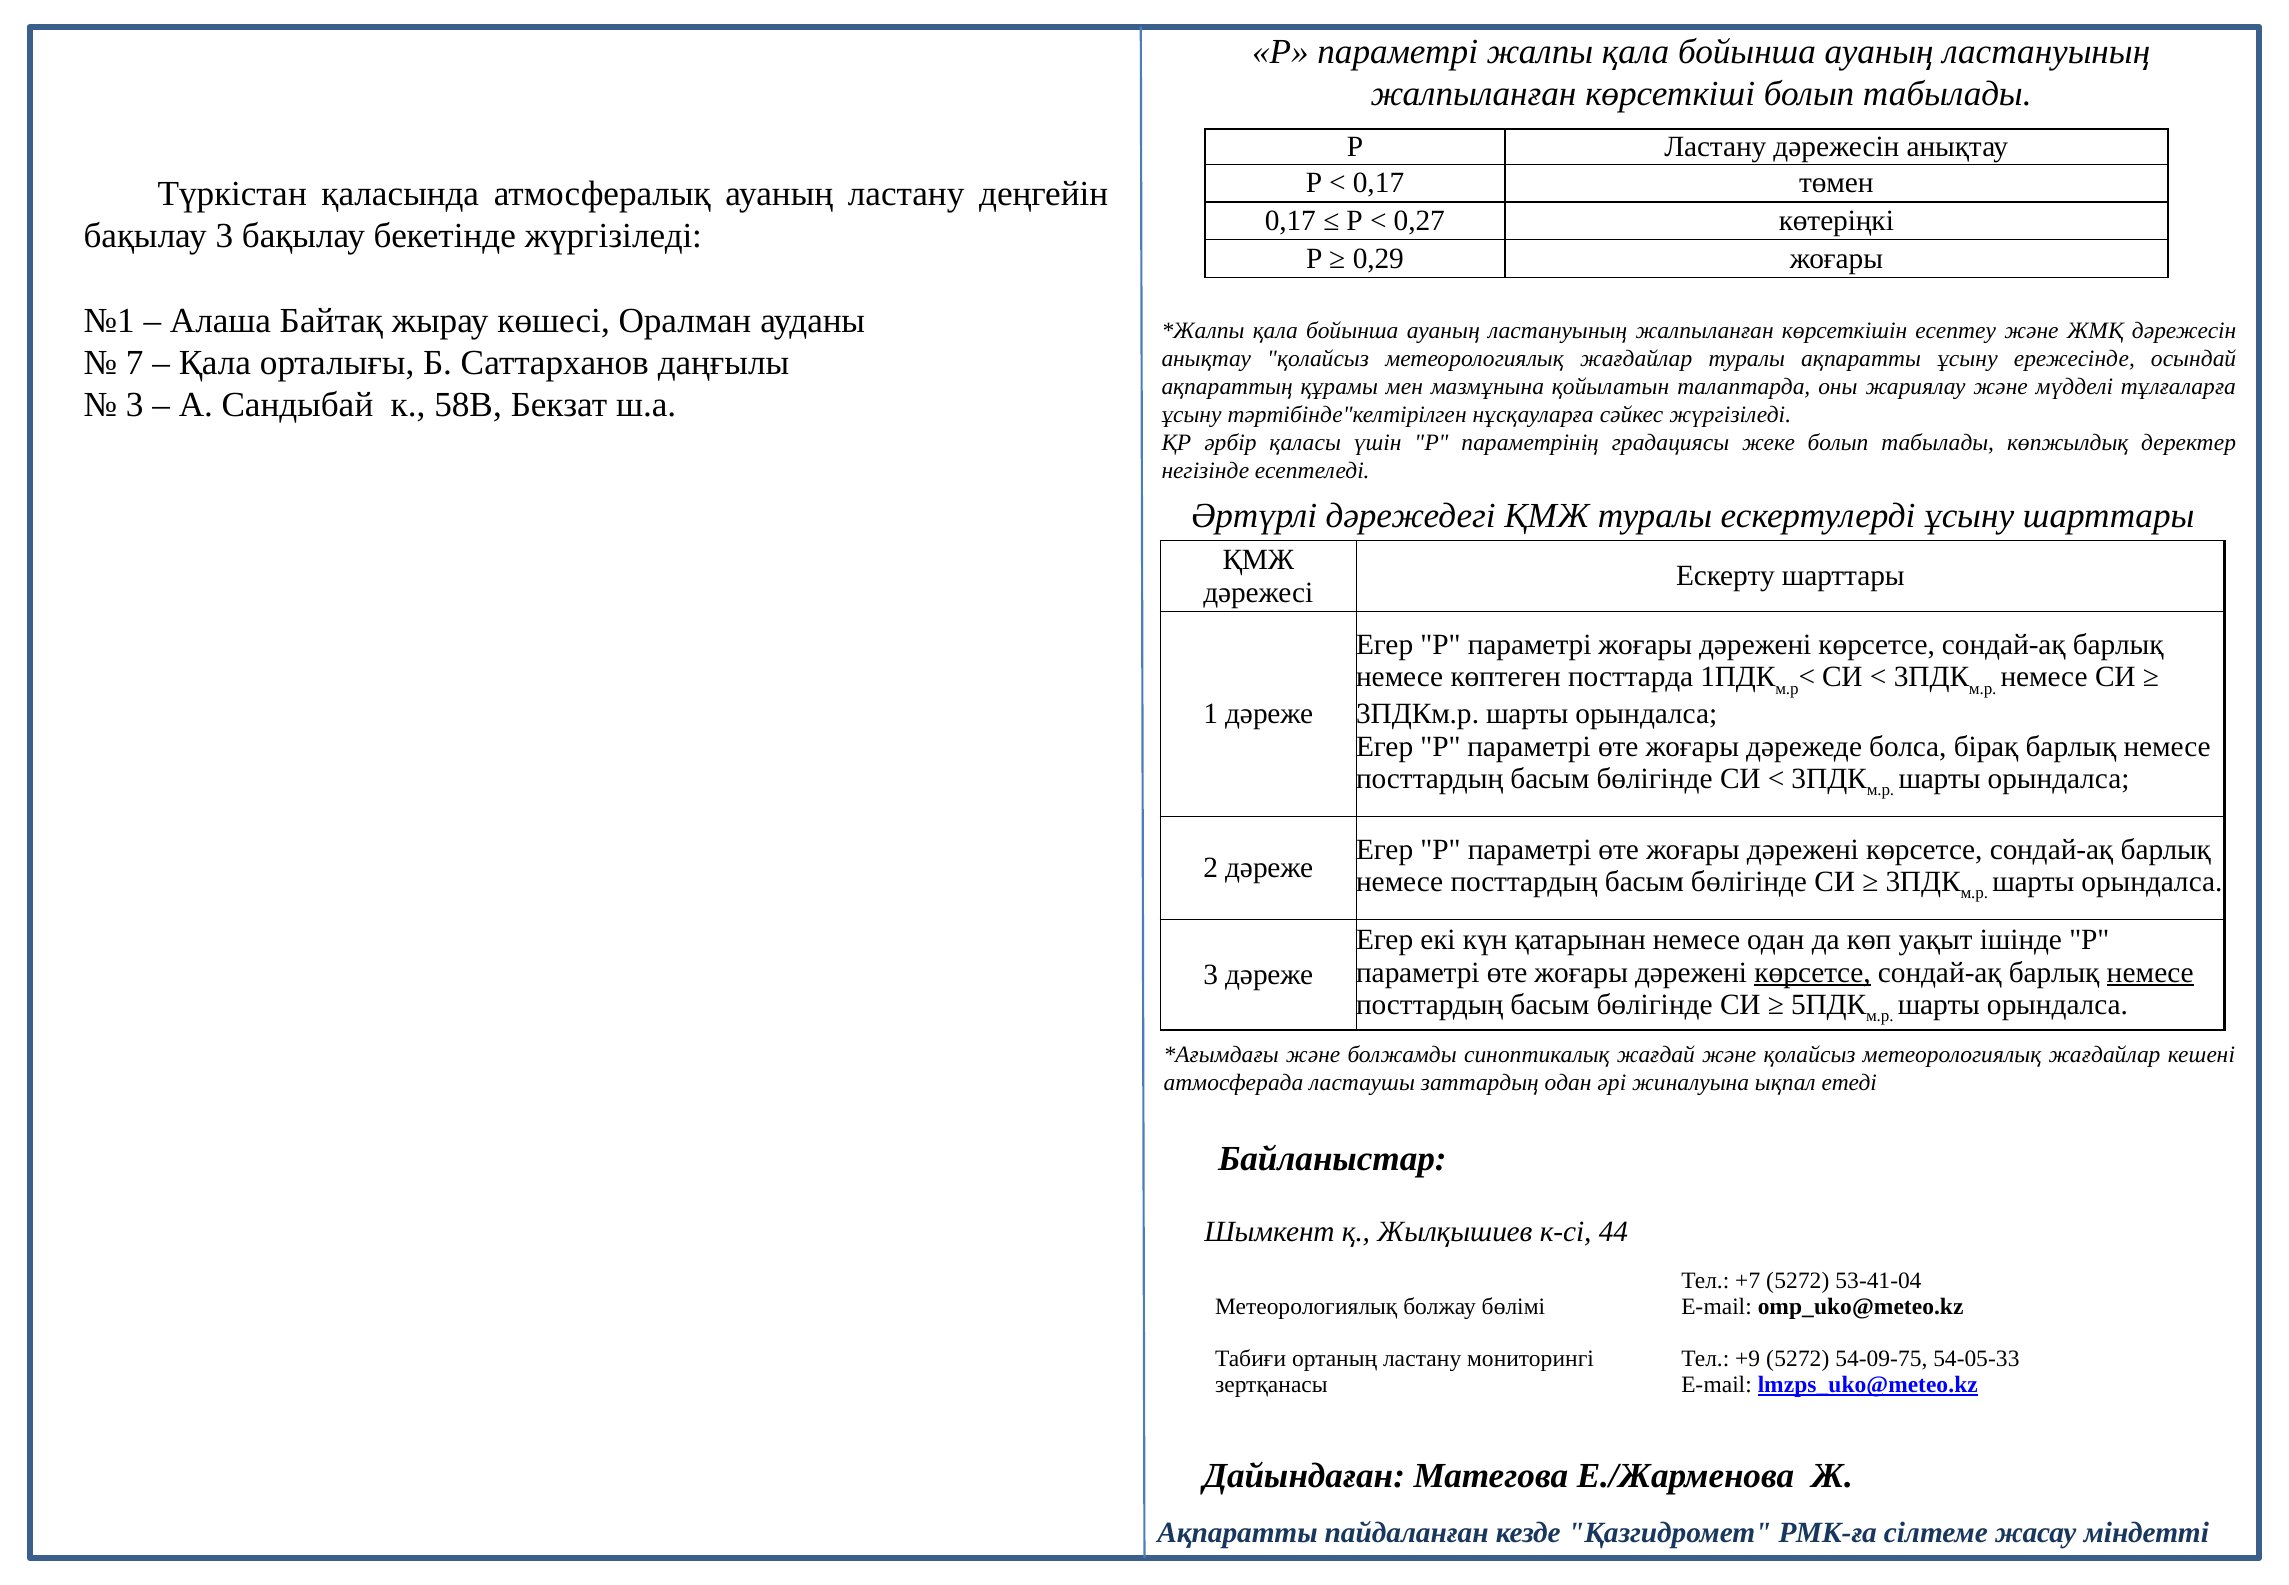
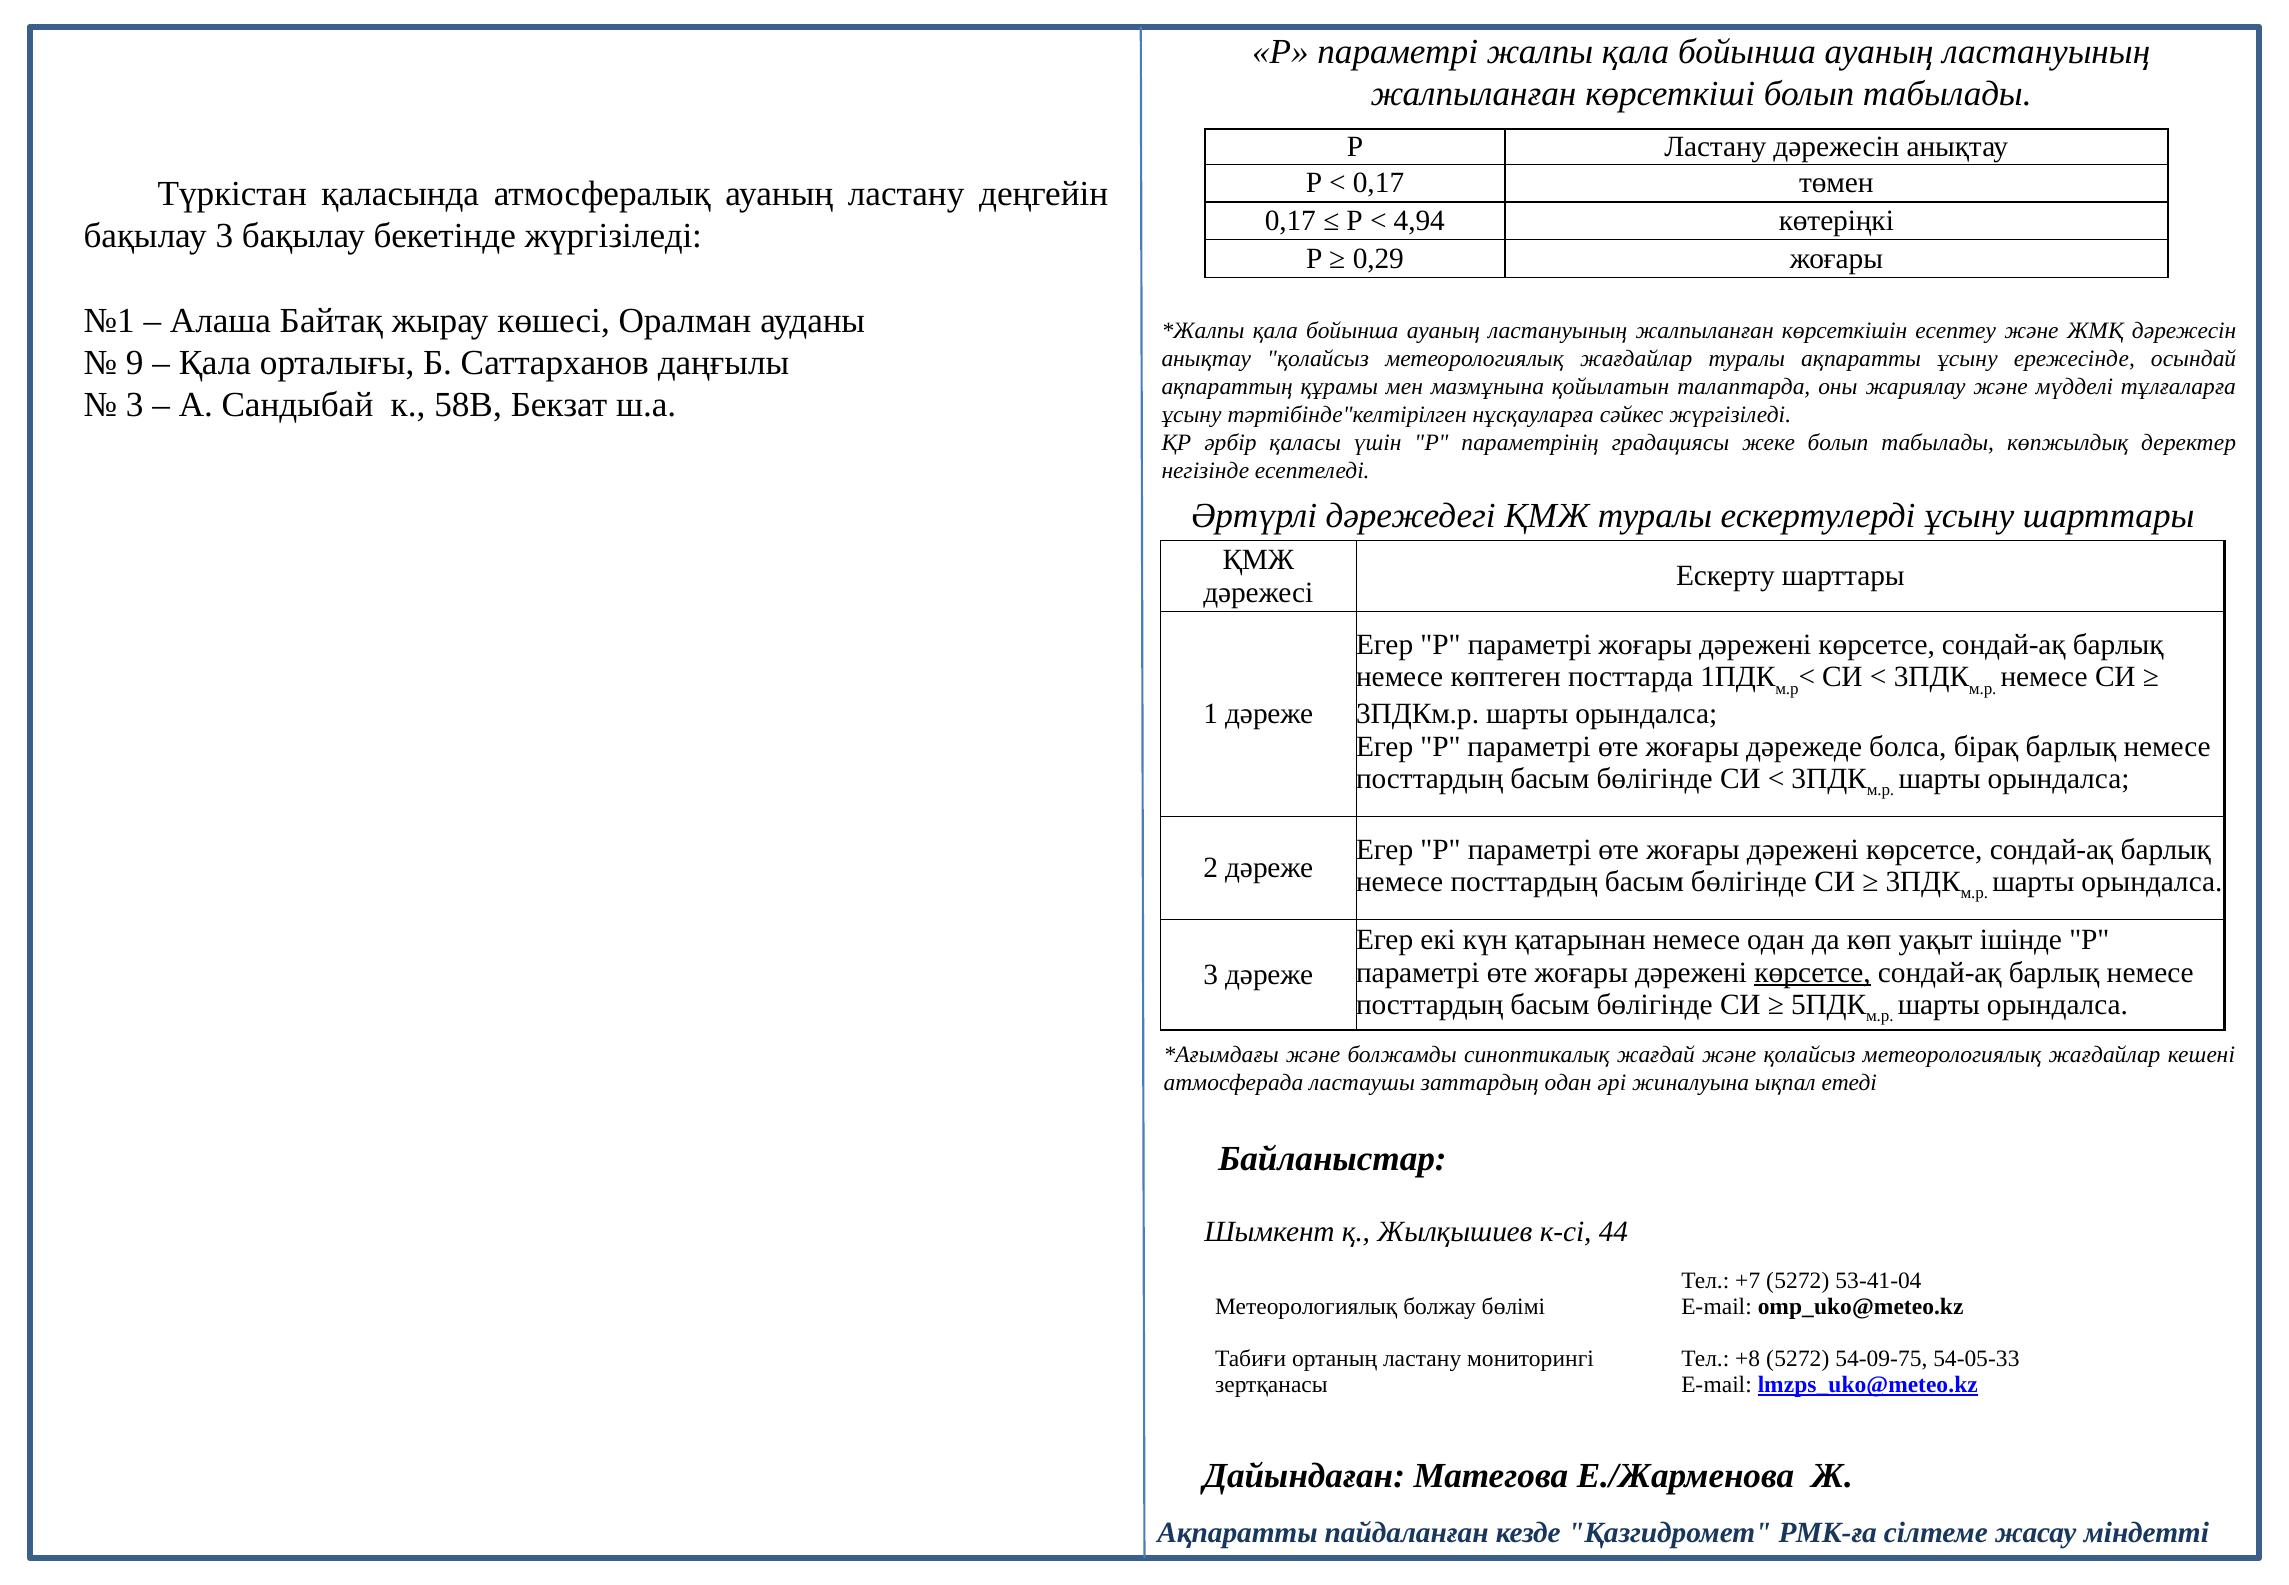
0,27: 0,27 -> 4,94 (1419, 221)
7: 7 -> 9 (135, 363)
немесе underline: present -> none (2150, 972)
+9: +9 -> +8 (1748, 1358)
